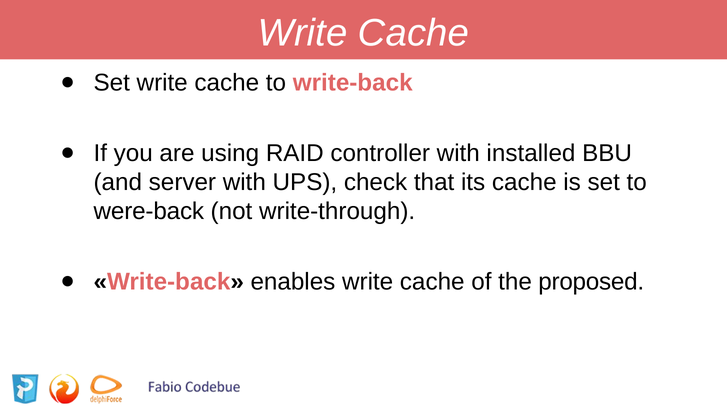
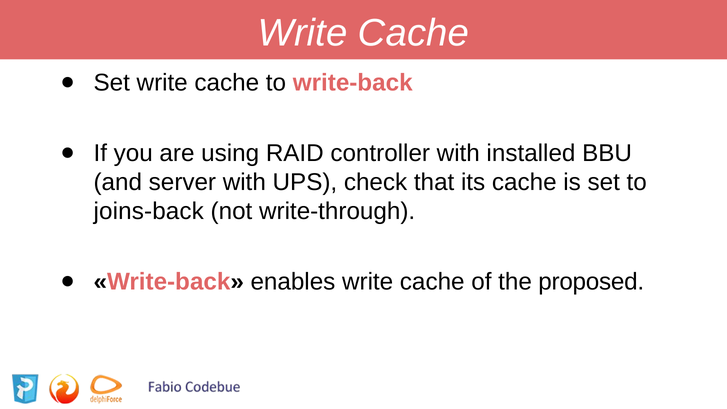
were-back: were-back -> joins-back (149, 211)
